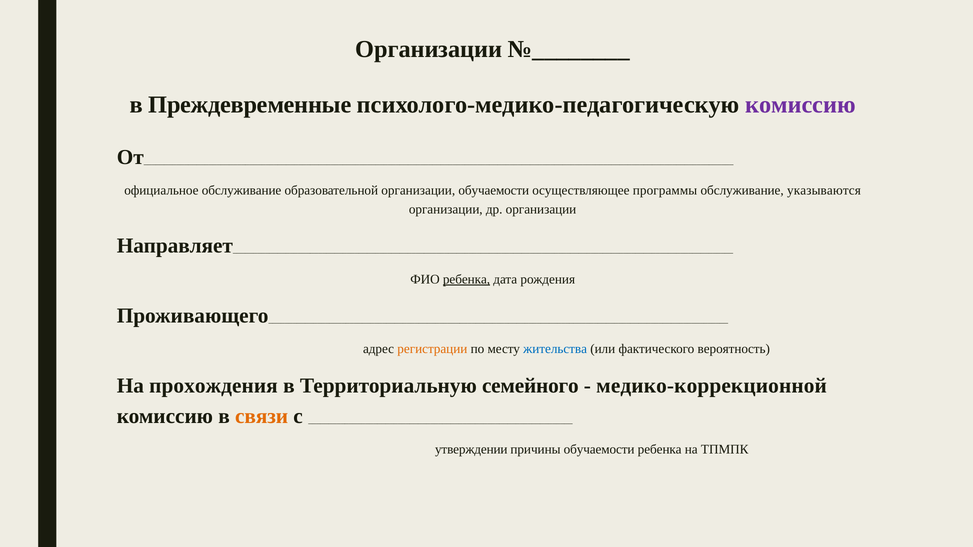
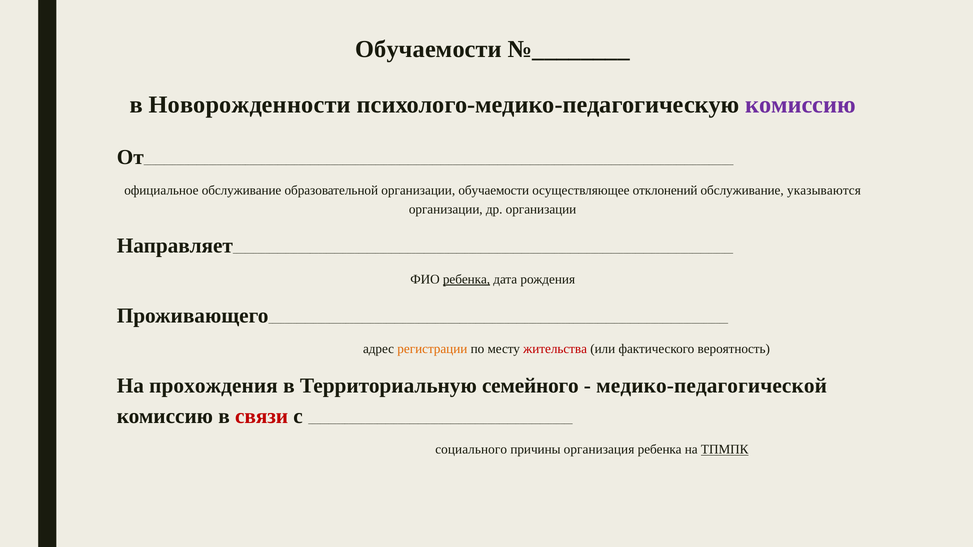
Организации: Организации -> Обучаемости (429, 49)
Преждевременные: Преждевременные -> Новорожденности (250, 105)
программы: программы -> отклонений (665, 190)
жительства colour: blue -> red (555, 349)
медико-коррекционной: медико-коррекционной -> медико-педагогической (712, 386)
связи colour: orange -> red (262, 416)
утверждении: утверждении -> социального (471, 450)
причины обучаемости: обучаемости -> организация (599, 450)
ТПМПК underline: none -> present (725, 450)
